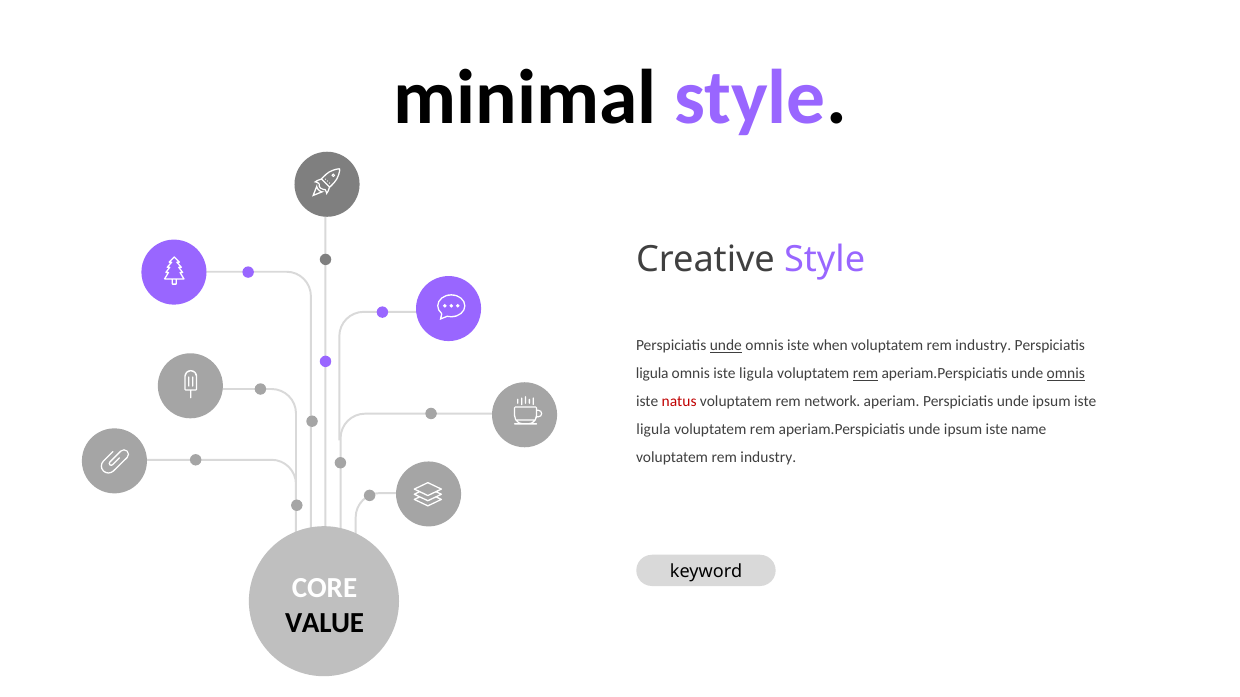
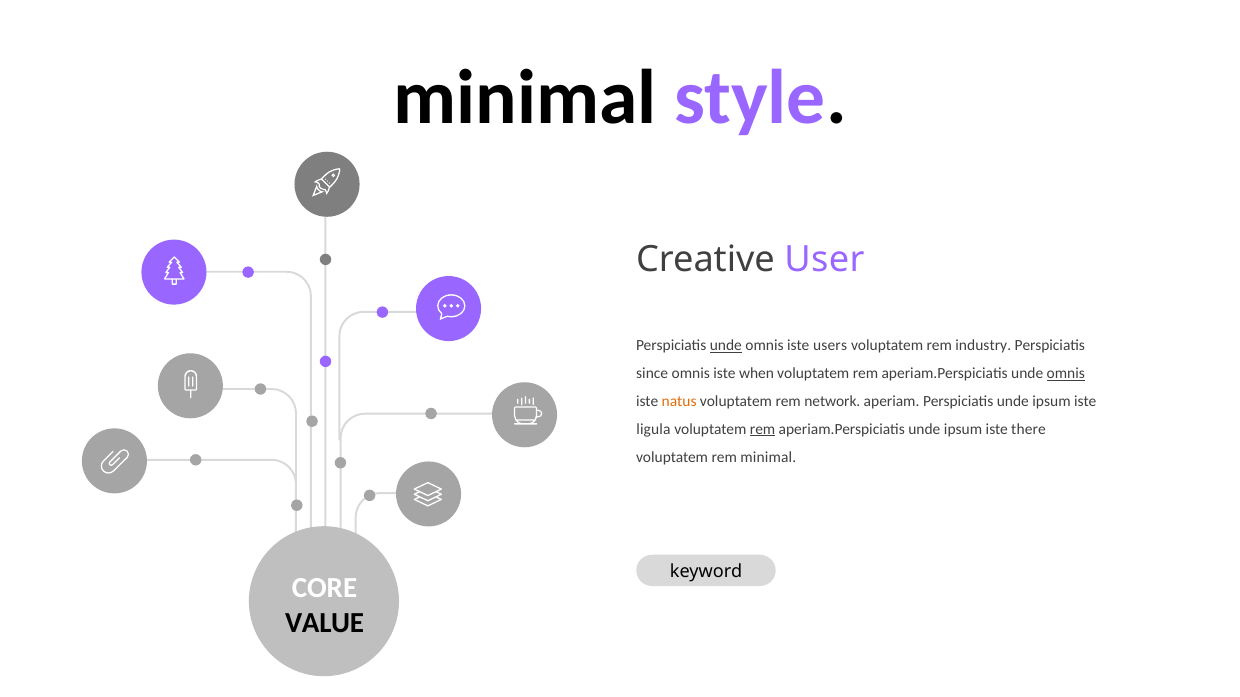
Creative Style: Style -> User (824, 260)
when: when -> users (830, 346)
ligula: ligula -> since (652, 374)
omnis iste ligula: ligula -> when (756, 374)
rem underline: present -> none (866, 374)
natus colour: red -> orange (679, 402)
rem underline: none -> present (763, 429)
name: name -> there (1029, 429)
industry: industry -> minimal (768, 457)
